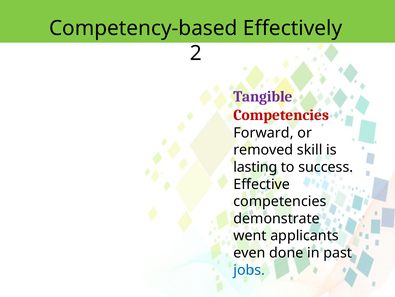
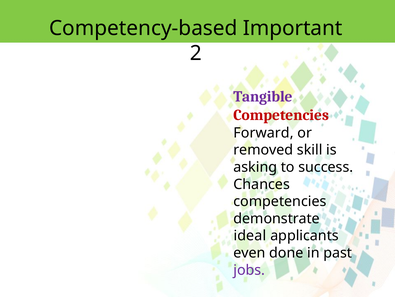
Effectively: Effectively -> Important (293, 28)
lasting: lasting -> asking (255, 167)
Effective: Effective -> Chances (262, 184)
went: went -> ideal (250, 235)
jobs colour: blue -> purple (249, 269)
